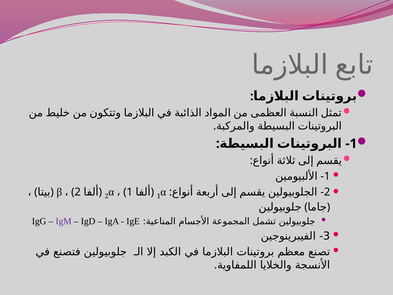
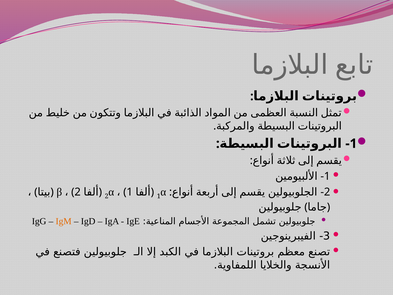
IgM colour: purple -> orange (64, 221)
